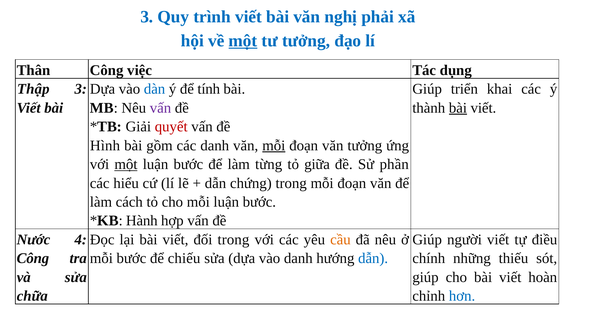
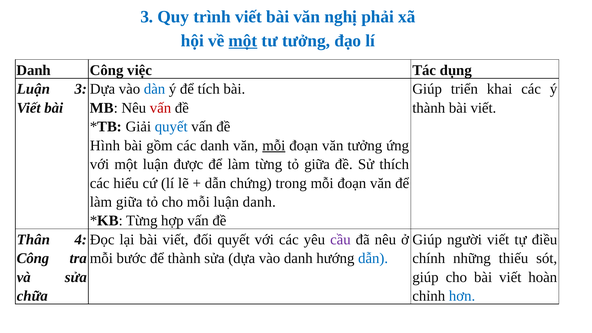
Thân: Thân -> Danh (34, 70)
Thập: Thập -> Luận (33, 89)
tính: tính -> tích (209, 89)
vấn colour: purple -> red (161, 108)
bài underline: present -> none (458, 108)
quyết colour: red -> blue (171, 127)
một underline: present -> none (126, 164)
bước: bước -> được (188, 164)
phần: phần -> thích (394, 164)
làm cách: cách -> giữa (129, 202)
mỗi luận bước: bước -> danh (259, 202)
Hành: Hành -> Từng (142, 221)
Nước: Nước -> Thân (33, 240)
đối trong: trong -> quyết (234, 240)
cầu colour: orange -> purple (340, 240)
để chiếu: chiếu -> thành (184, 258)
